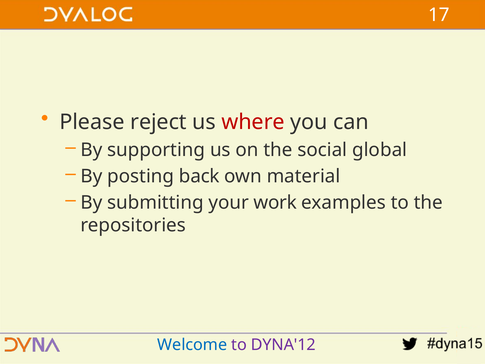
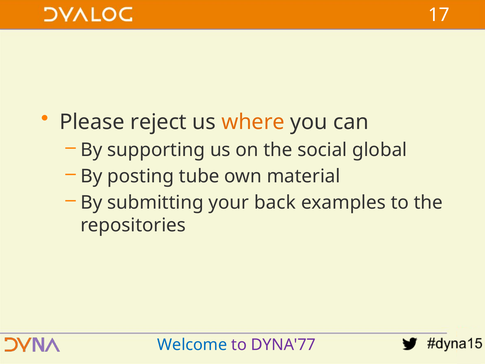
where colour: red -> orange (253, 122)
back: back -> tube (199, 176)
work: work -> back (275, 203)
DYNA'12: DYNA'12 -> DYNA'77 (283, 345)
